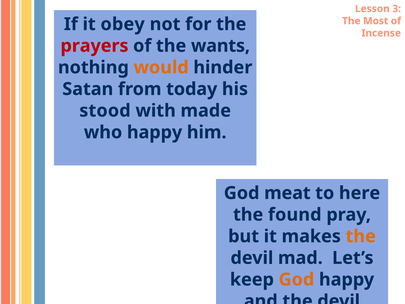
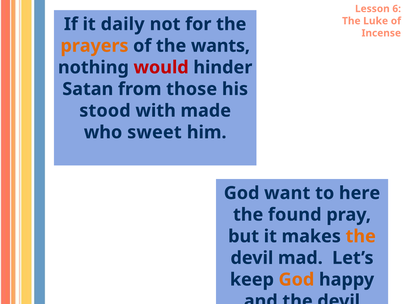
3: 3 -> 6 (397, 9)
Most: Most -> Luke (376, 21)
obey: obey -> daily (123, 24)
prayers colour: red -> orange (94, 46)
would colour: orange -> red (161, 67)
today: today -> those (192, 89)
who happy: happy -> sweet (154, 132)
meat: meat -> want (287, 193)
